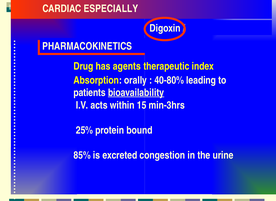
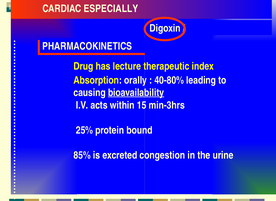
agents: agents -> lecture (127, 66)
patients: patients -> causing (90, 93)
